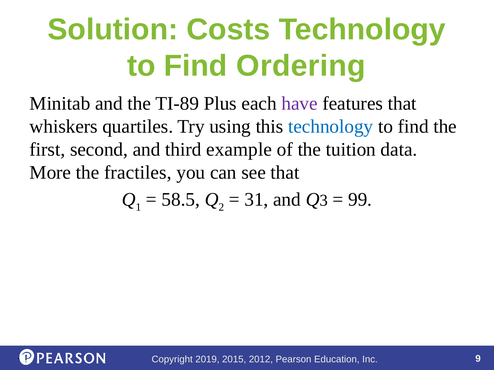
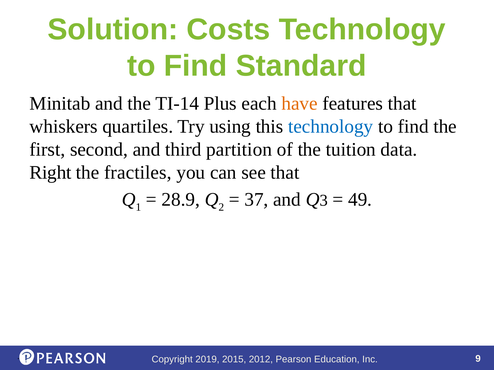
Ordering: Ordering -> Standard (301, 66)
TI-89: TI-89 -> TI-14 (177, 104)
have colour: purple -> orange (300, 104)
example: example -> partition (239, 150)
More: More -> Right (50, 173)
58.5: 58.5 -> 28.9 (181, 200)
31: 31 -> 37 (256, 200)
99: 99 -> 49 (360, 200)
